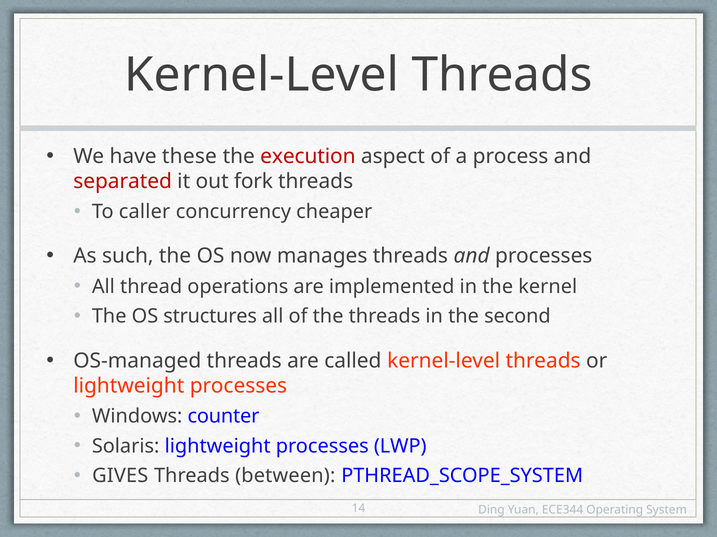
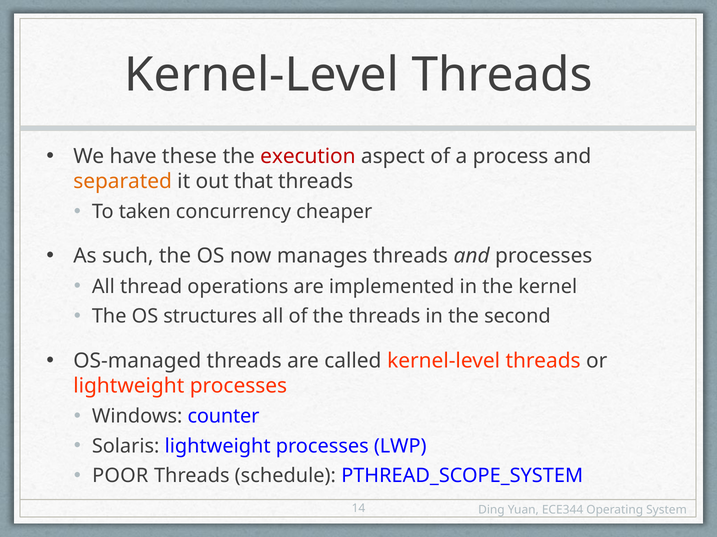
separated colour: red -> orange (123, 182)
fork: fork -> that (253, 182)
caller: caller -> taken (145, 212)
GIVES: GIVES -> POOR (120, 477)
between: between -> schedule (285, 477)
